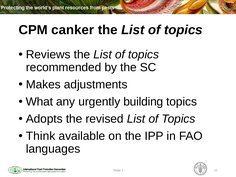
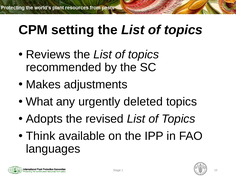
canker: canker -> setting (73, 30)
building: building -> deleted (143, 102)
